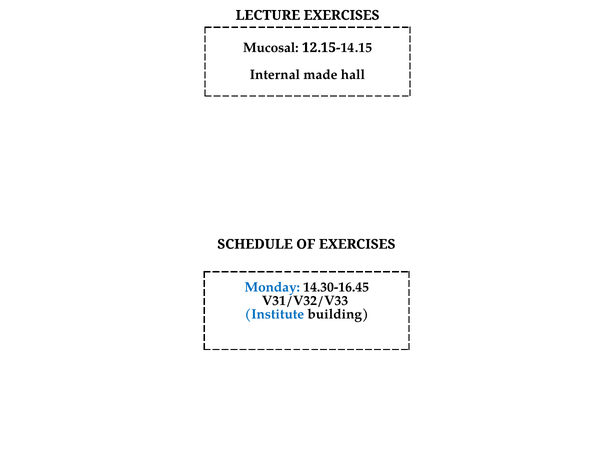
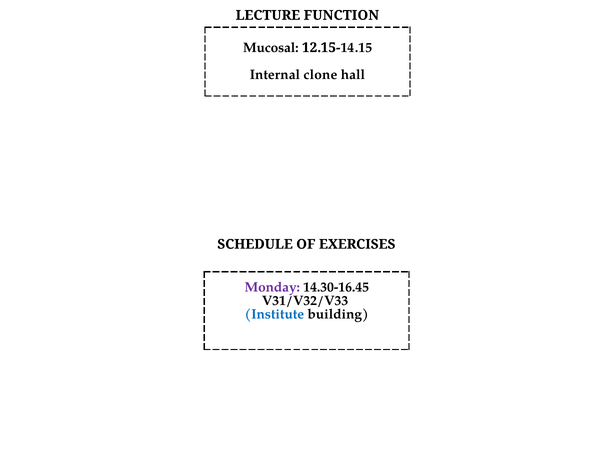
LECTURE EXERCISES: EXERCISES -> FUNCTION (341, 15)
made: made -> clone (320, 75)
Monday colour: blue -> purple (272, 288)
